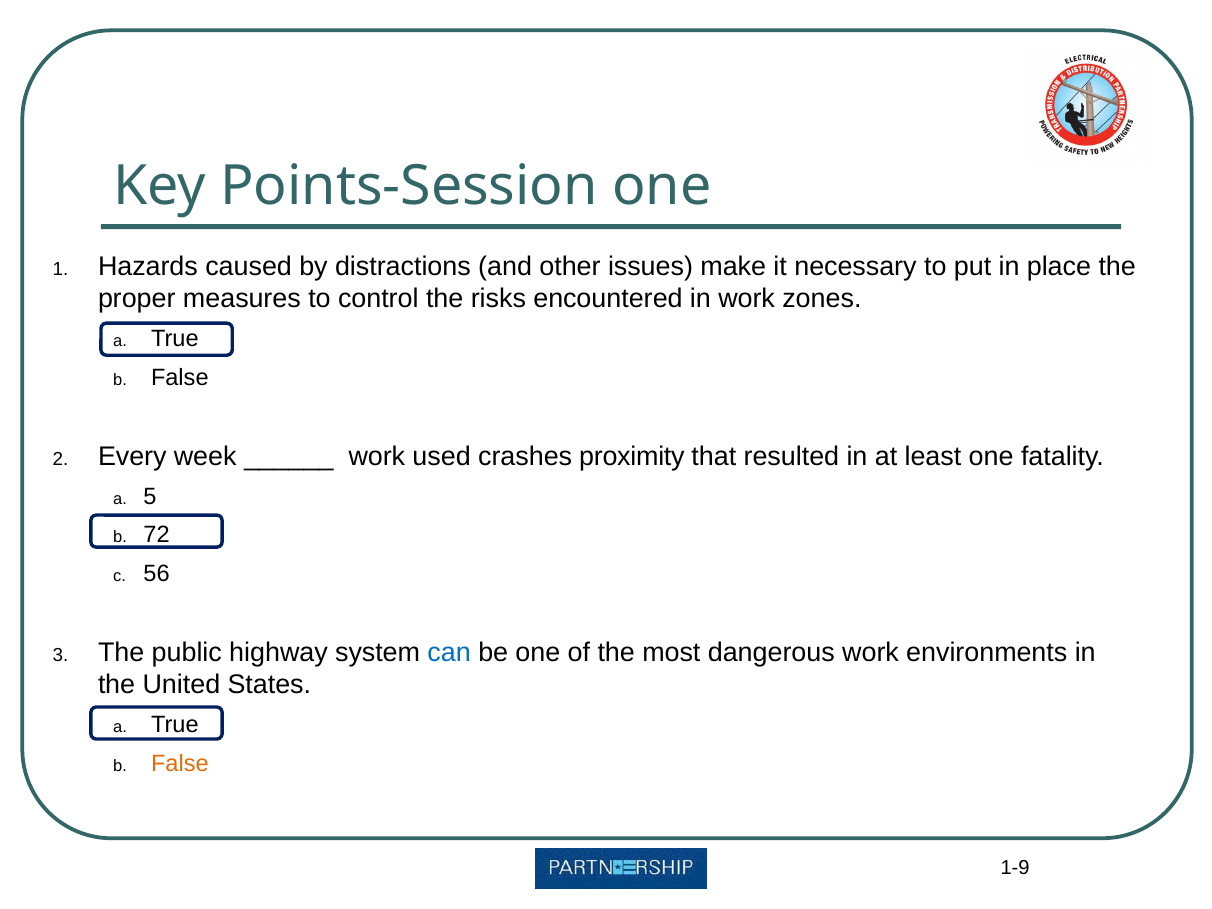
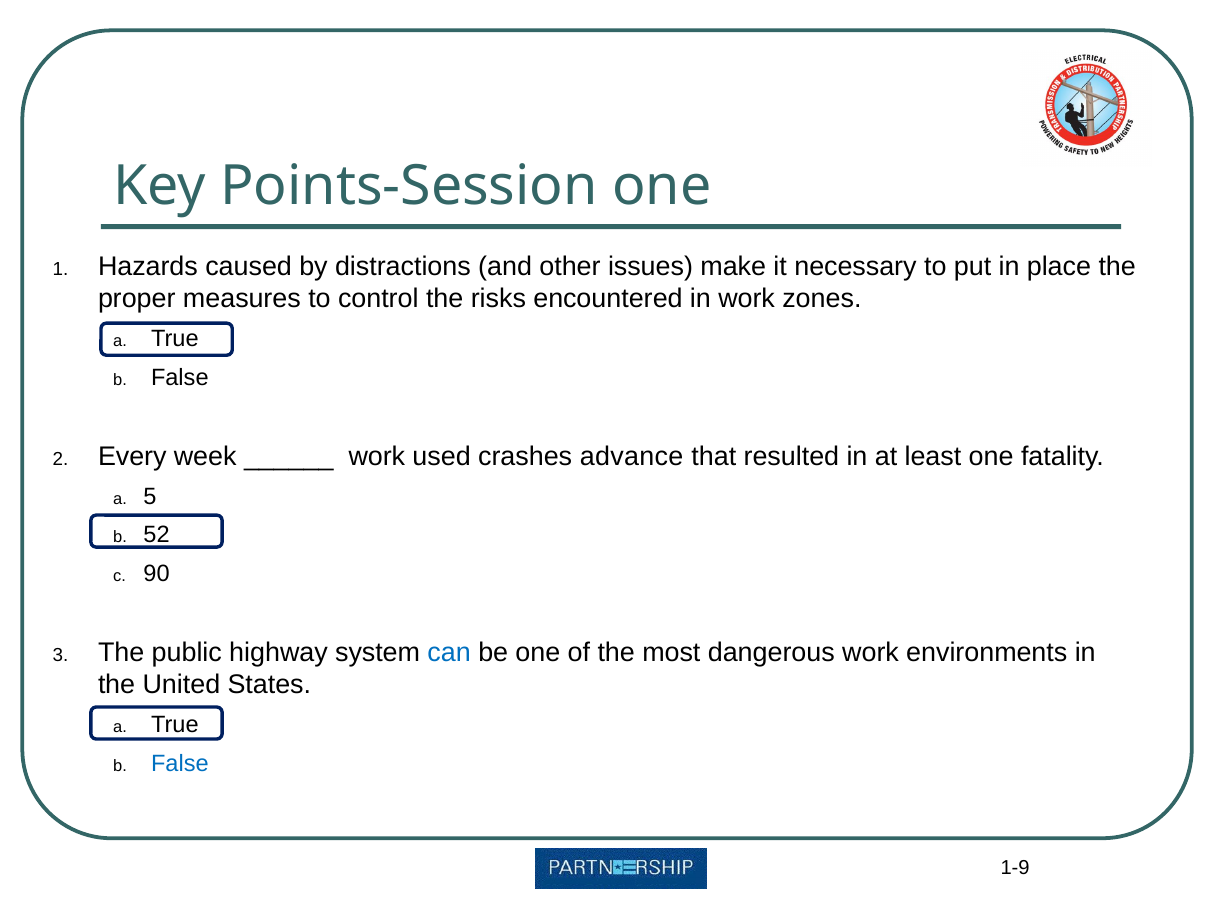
proximity: proximity -> advance (632, 456)
72: 72 -> 52 (157, 535)
56: 56 -> 90 (157, 573)
False colour: orange -> blue (180, 763)
